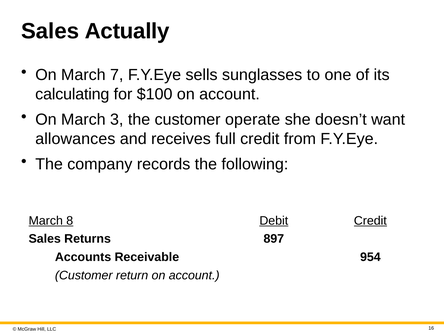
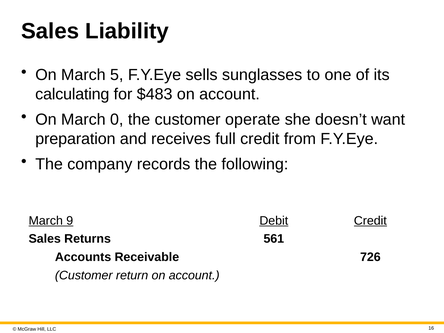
Actually: Actually -> Liability (127, 31)
7: 7 -> 5 (117, 75)
$100: $100 -> $483 (155, 94)
3: 3 -> 0 (117, 120)
allowances: allowances -> preparation (75, 139)
8: 8 -> 9 (70, 221)
897: 897 -> 561 (274, 239)
954: 954 -> 726 (370, 257)
